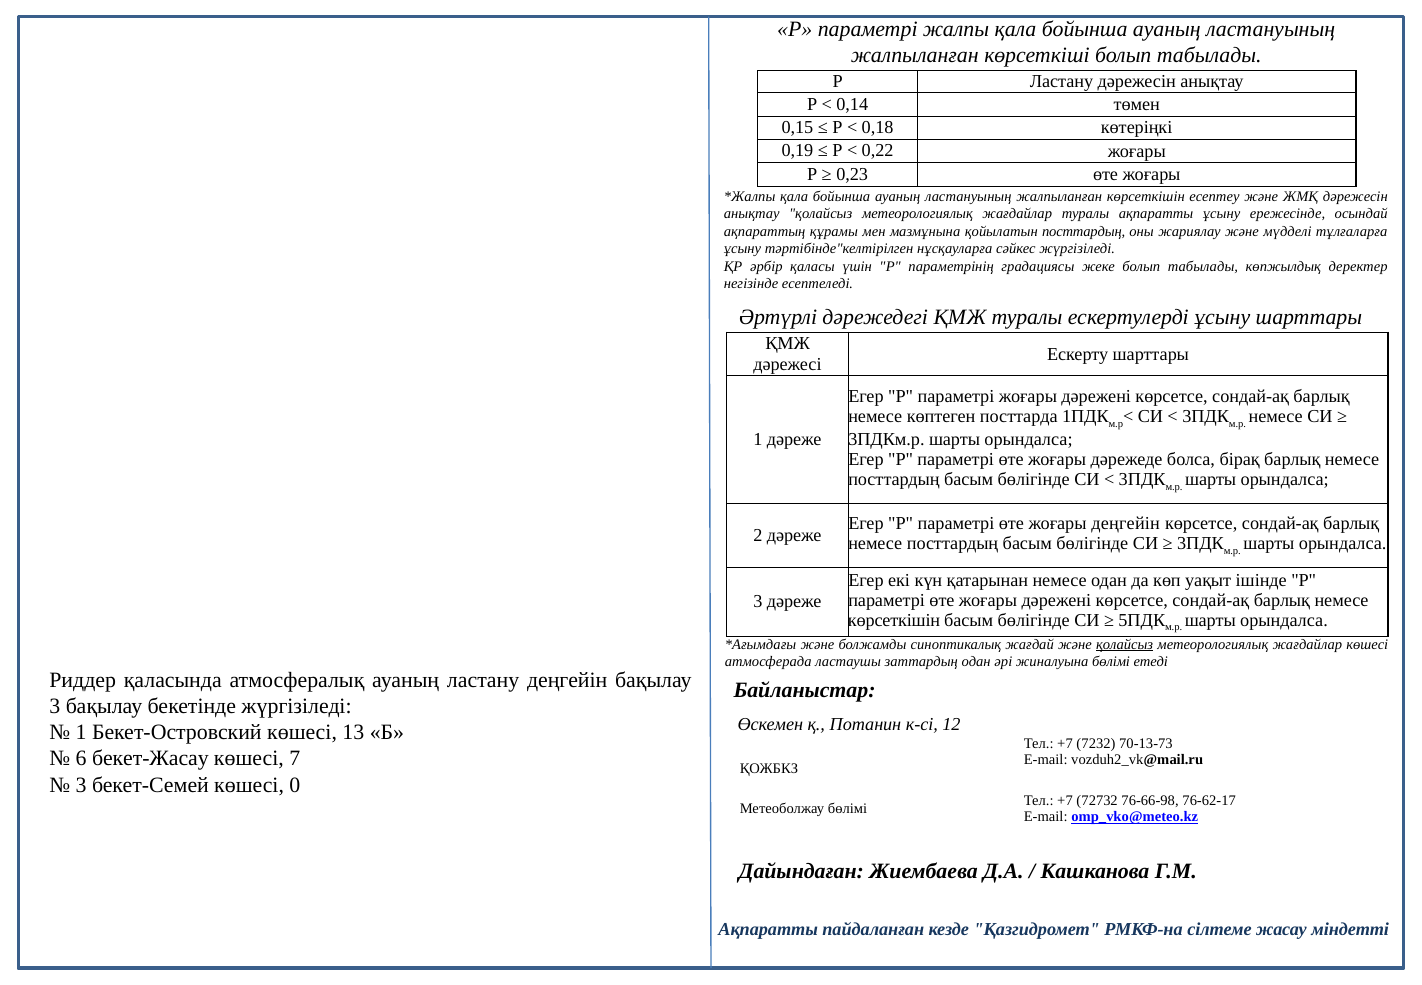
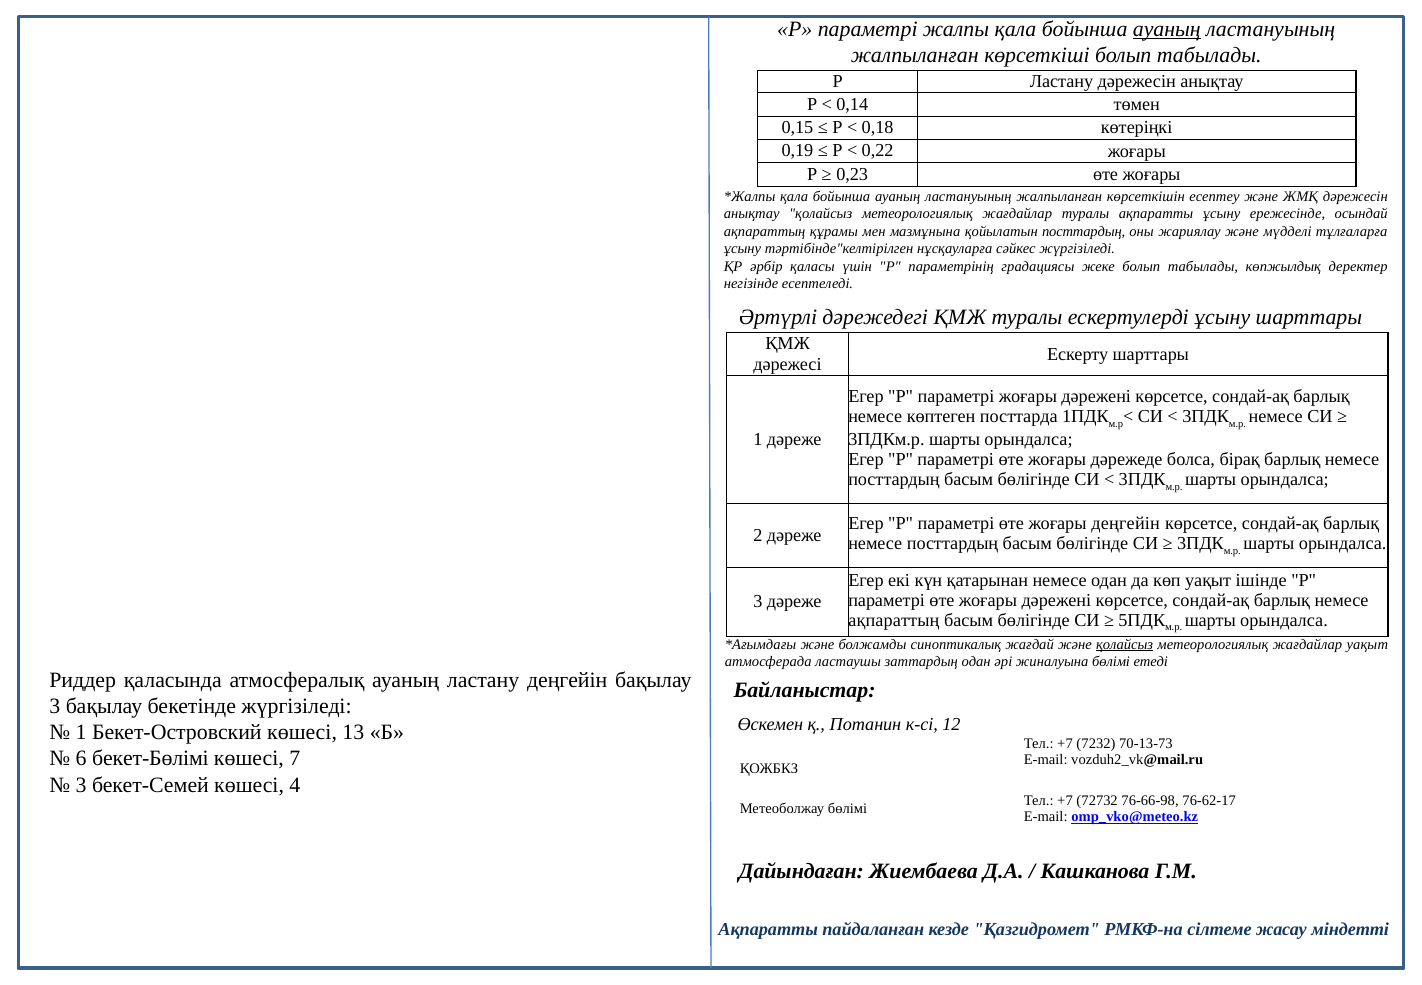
ауаның underline: none -> present (1167, 29)
көрсеткішін: көрсеткішін -> ақпараттың (894, 620)
жағдайлар көшесі: көшесі -> уақыт (1367, 644)
бекет-Жасау: бекет-Жасау -> бекет-Бөлімі (150, 758)
0: 0 -> 4 (295, 785)
